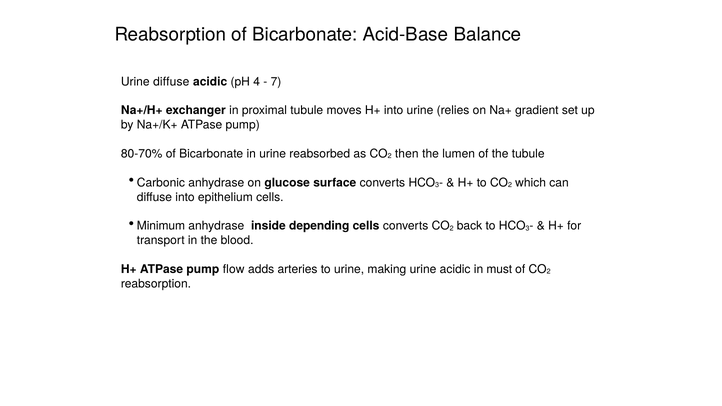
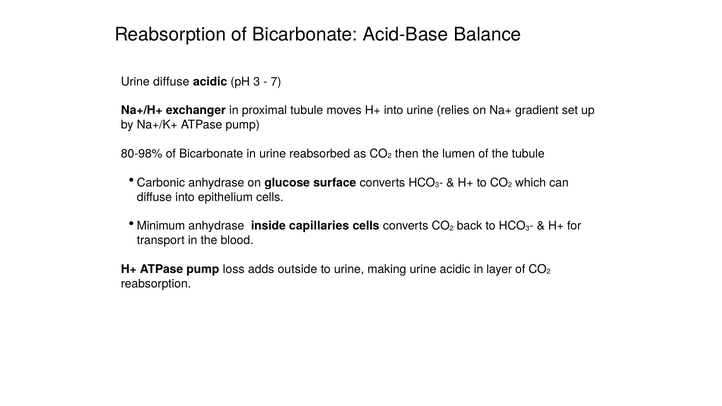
pH 4: 4 -> 3 (257, 82)
80-70%: 80-70% -> 80-98% (142, 154)
depending: depending -> capillaries (319, 226)
flow: flow -> loss (234, 269)
arteries: arteries -> outside (297, 269)
must: must -> layer (499, 269)
